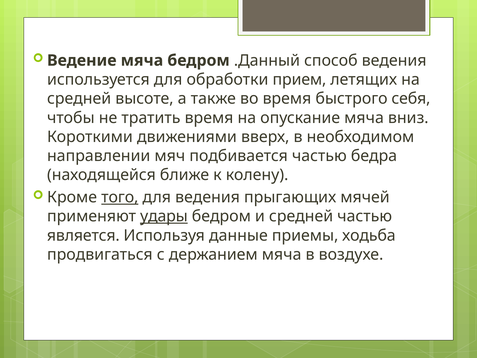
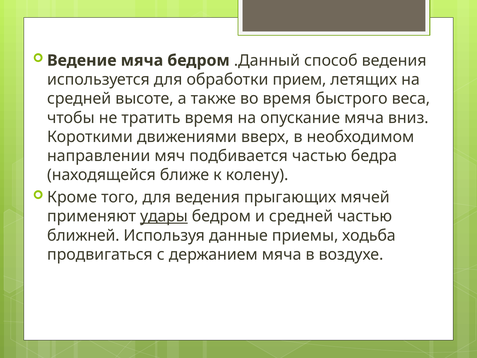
себя: себя -> веса (411, 99)
того underline: present -> none (120, 197)
является: является -> ближней (83, 235)
